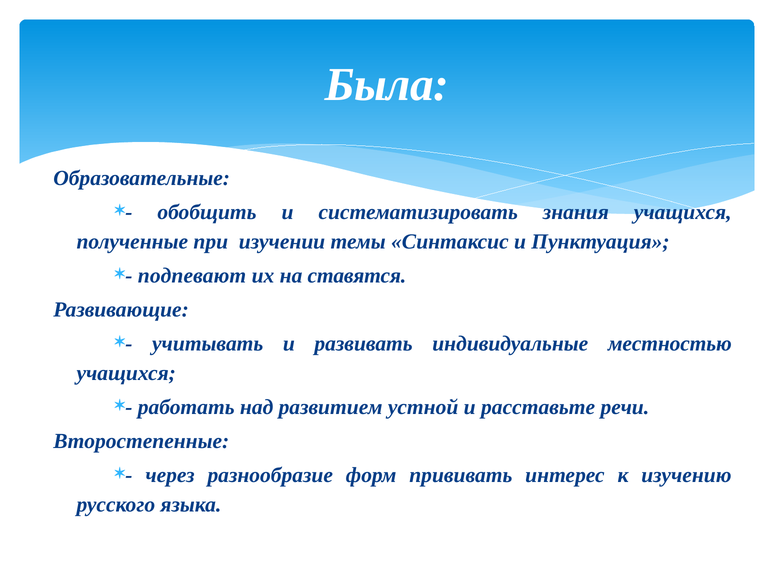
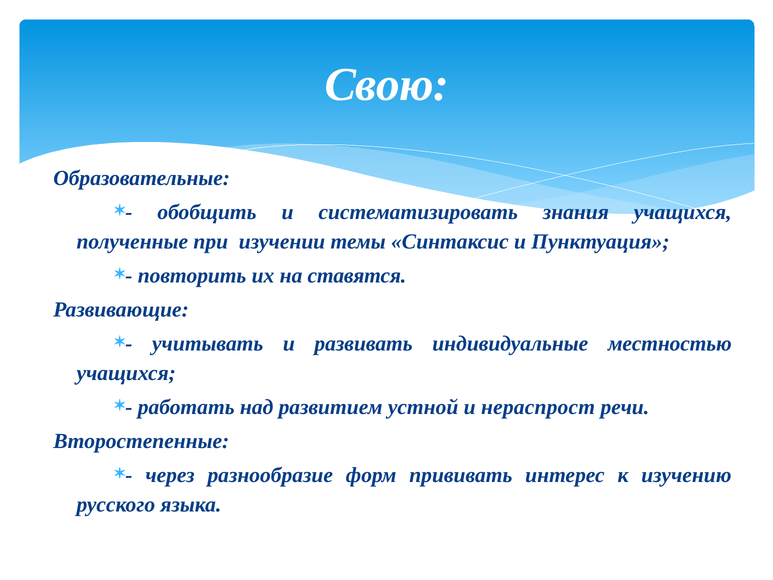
Была: Была -> Свою (387, 85)
подпевают: подпевают -> повторить (192, 276)
расставьте: расставьте -> нераспрост (538, 407)
